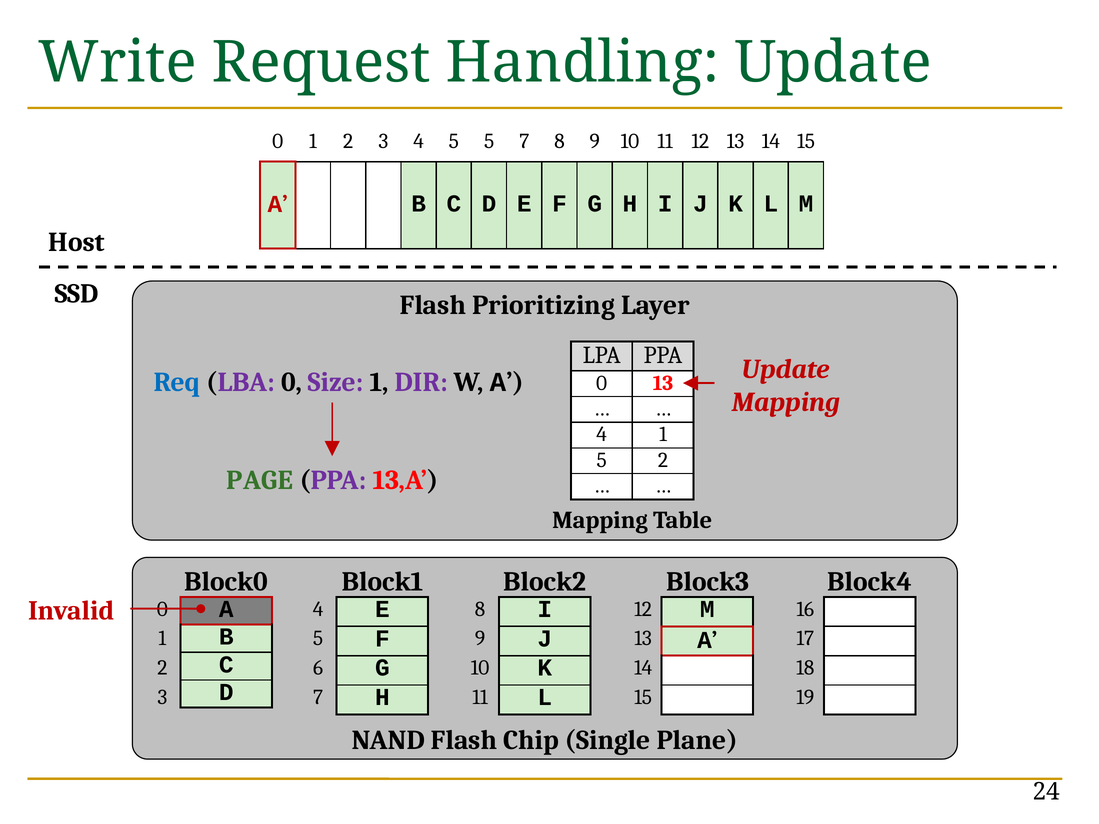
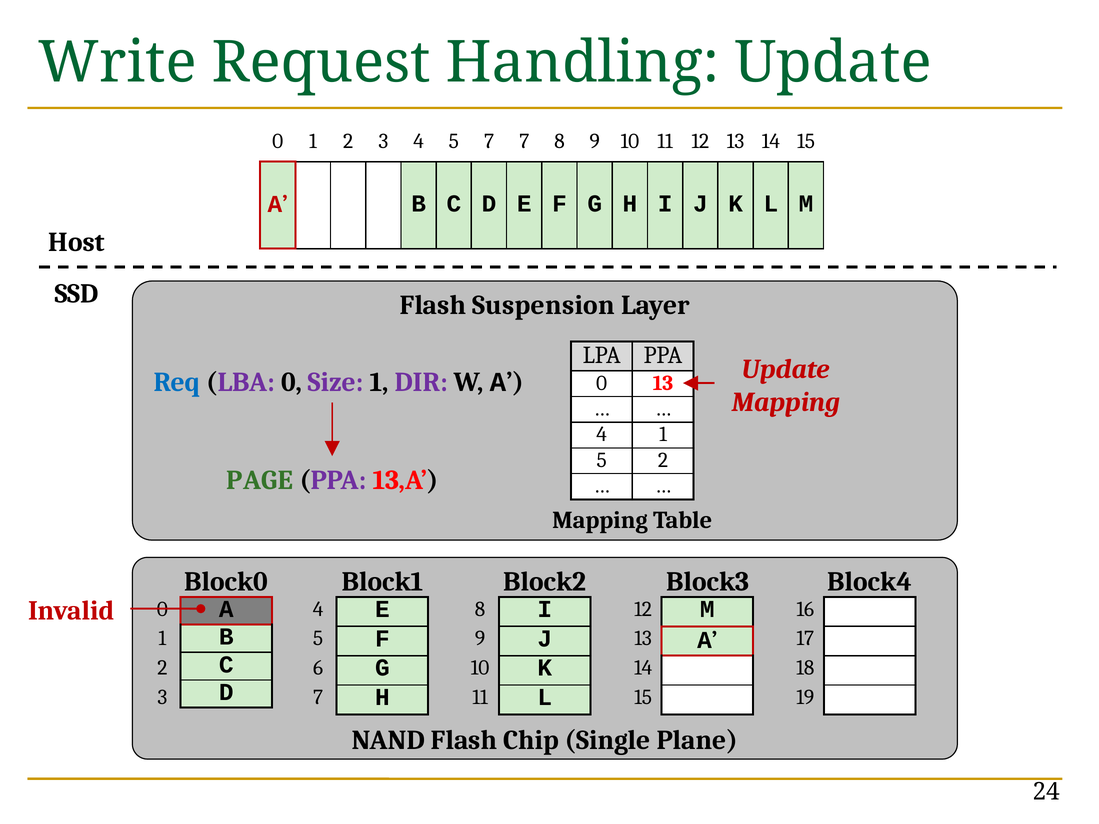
5 5: 5 -> 7 (489, 141)
Prioritizing: Prioritizing -> Suspension (543, 305)
